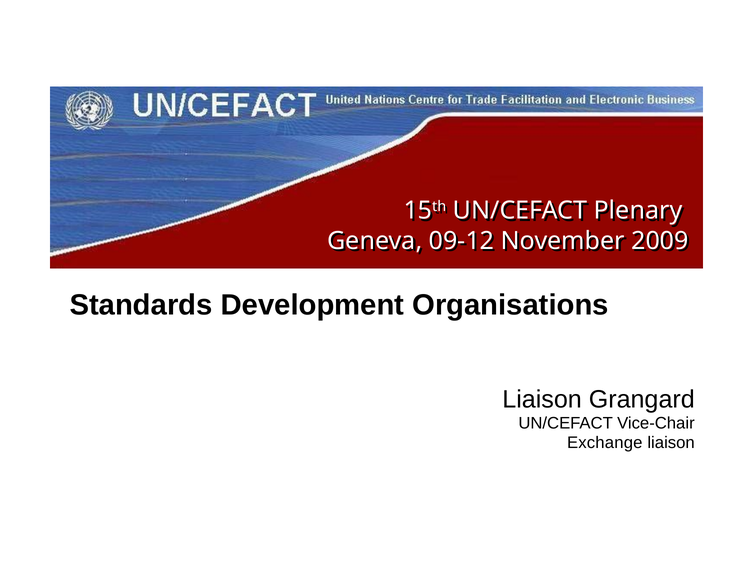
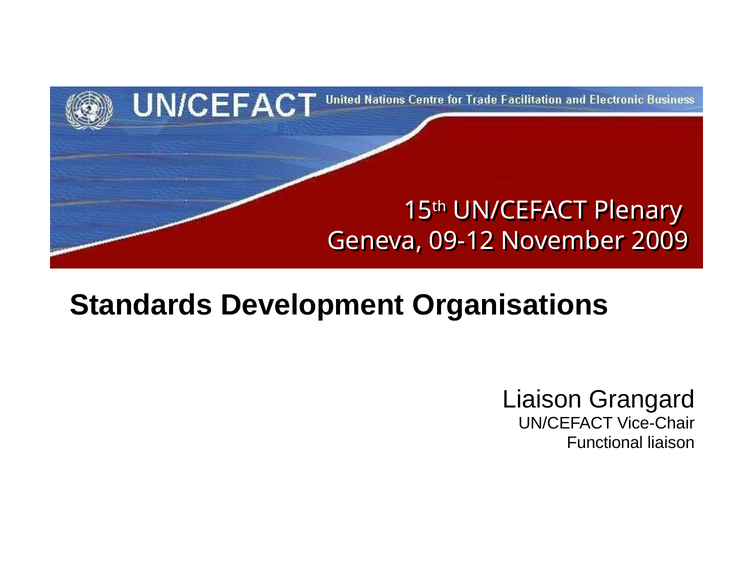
Exchange: Exchange -> Functional (605, 442)
